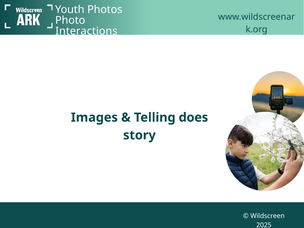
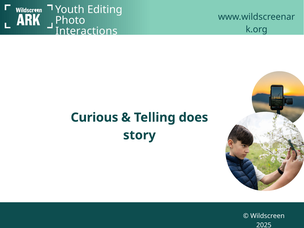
Photos: Photos -> Editing (105, 9)
Images: Images -> Curious (94, 117)
